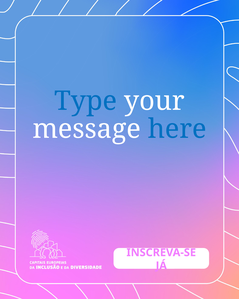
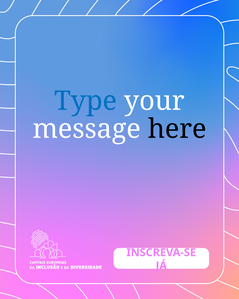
here colour: blue -> black (177, 129)
